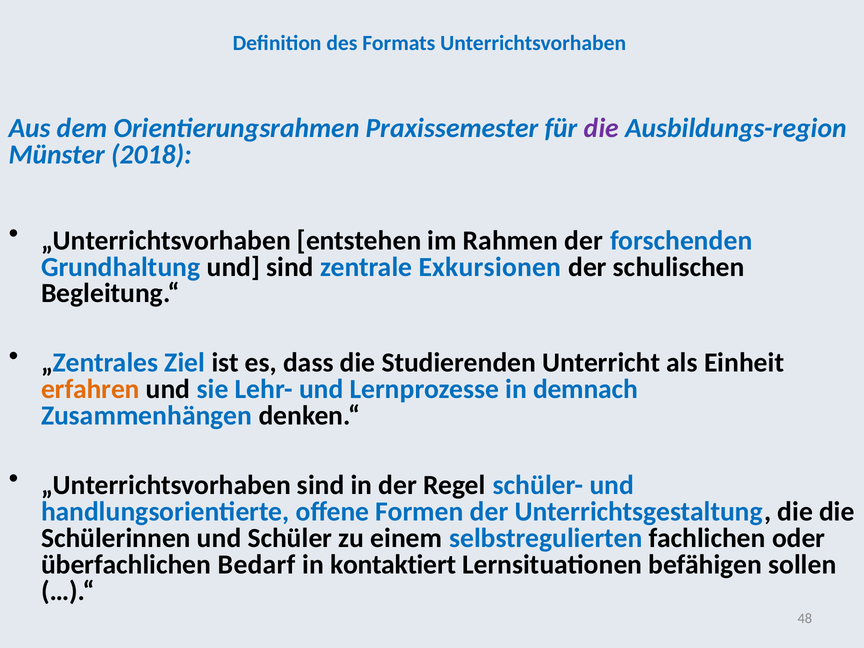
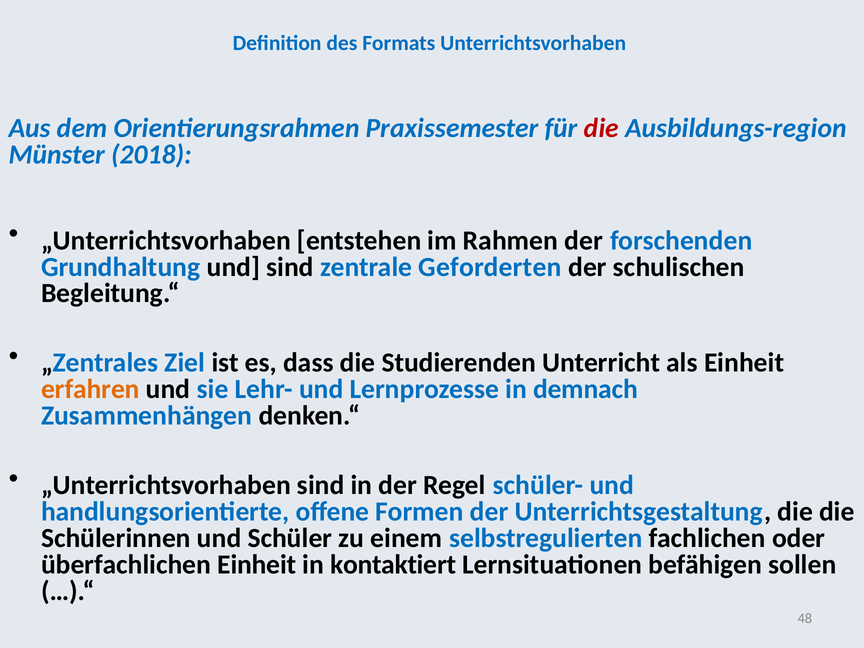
die colour: purple -> red (601, 128)
Exkursionen: Exkursionen -> Geforderten (490, 267)
überfachlichen Bedarf: Bedarf -> Einheit (257, 565)
